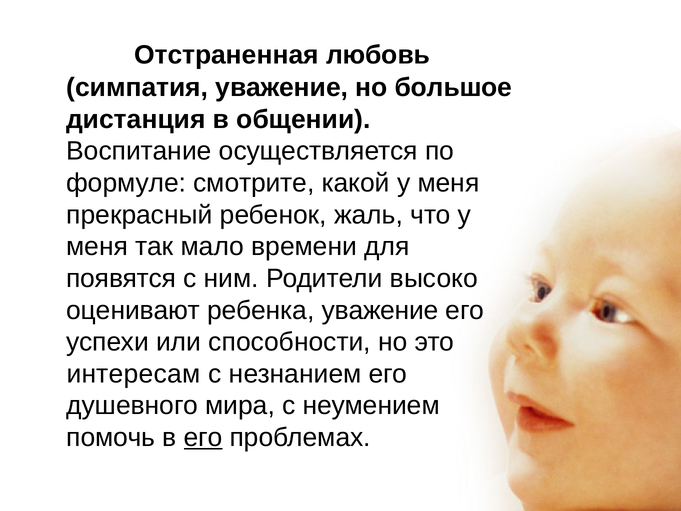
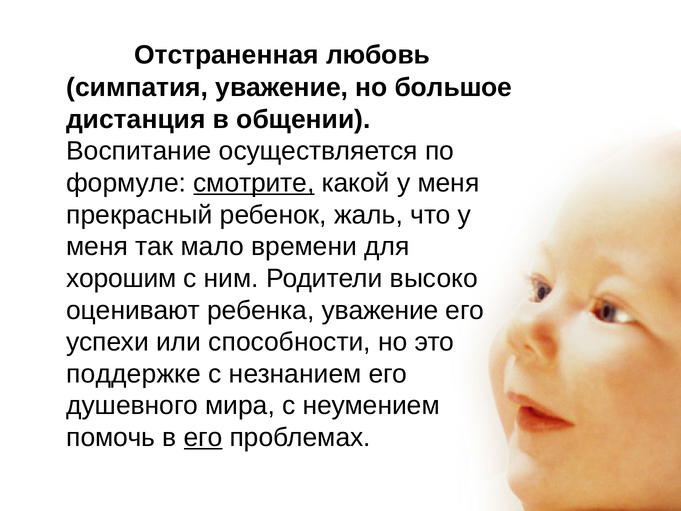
смотрите underline: none -> present (254, 183)
появятся: появятся -> хорошим (121, 278)
интересам: интересам -> поддержке (134, 374)
